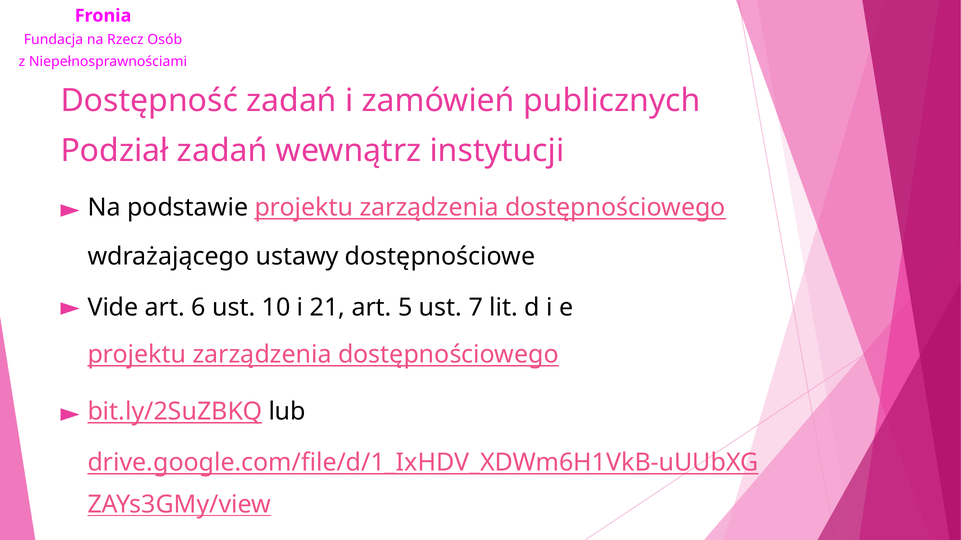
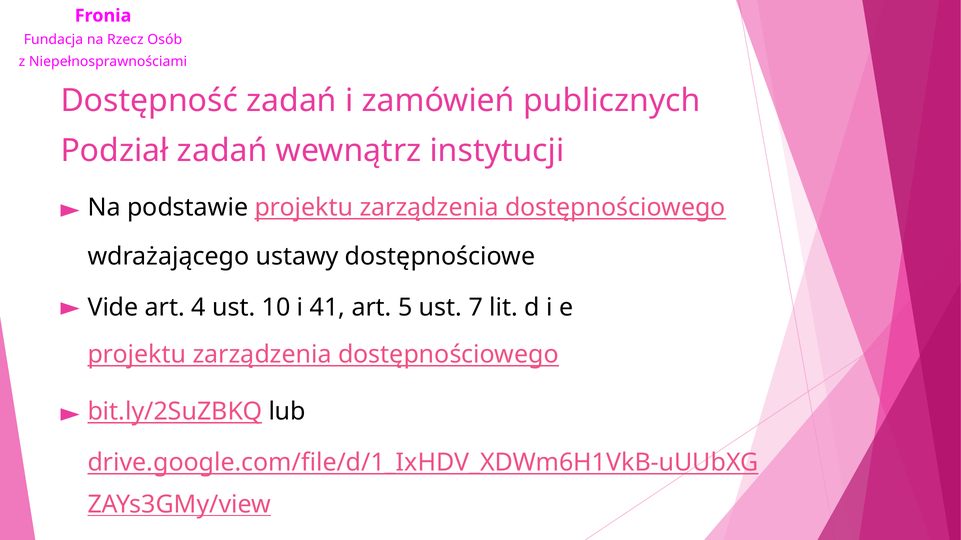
6: 6 -> 4 (199, 308)
21: 21 -> 41 (328, 308)
